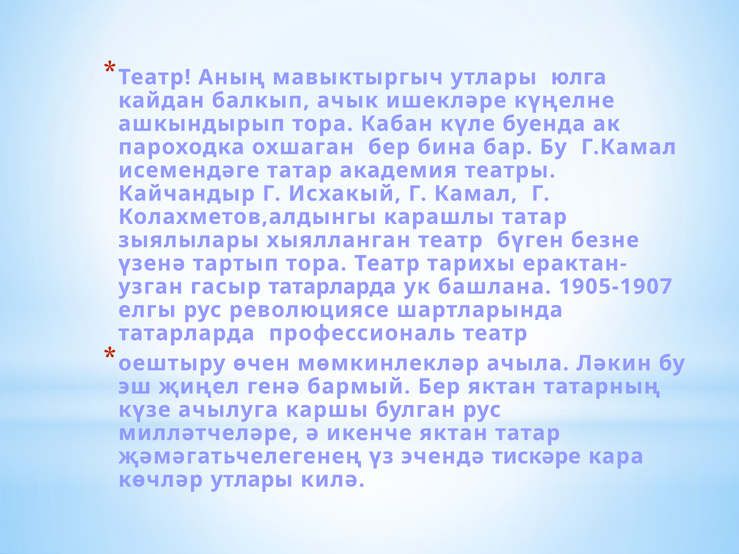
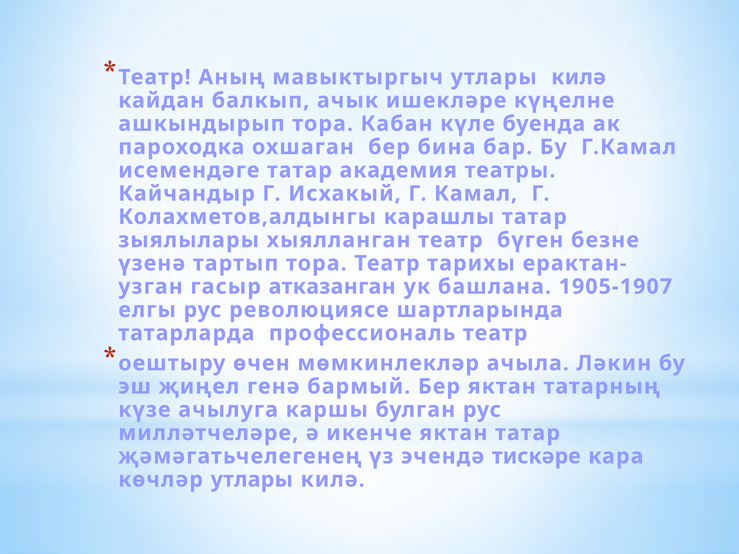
мавыктыргыч утлары юлга: юлга -> килә (579, 77)
гасыр татарларда: татарларда -> атказанган (332, 287)
